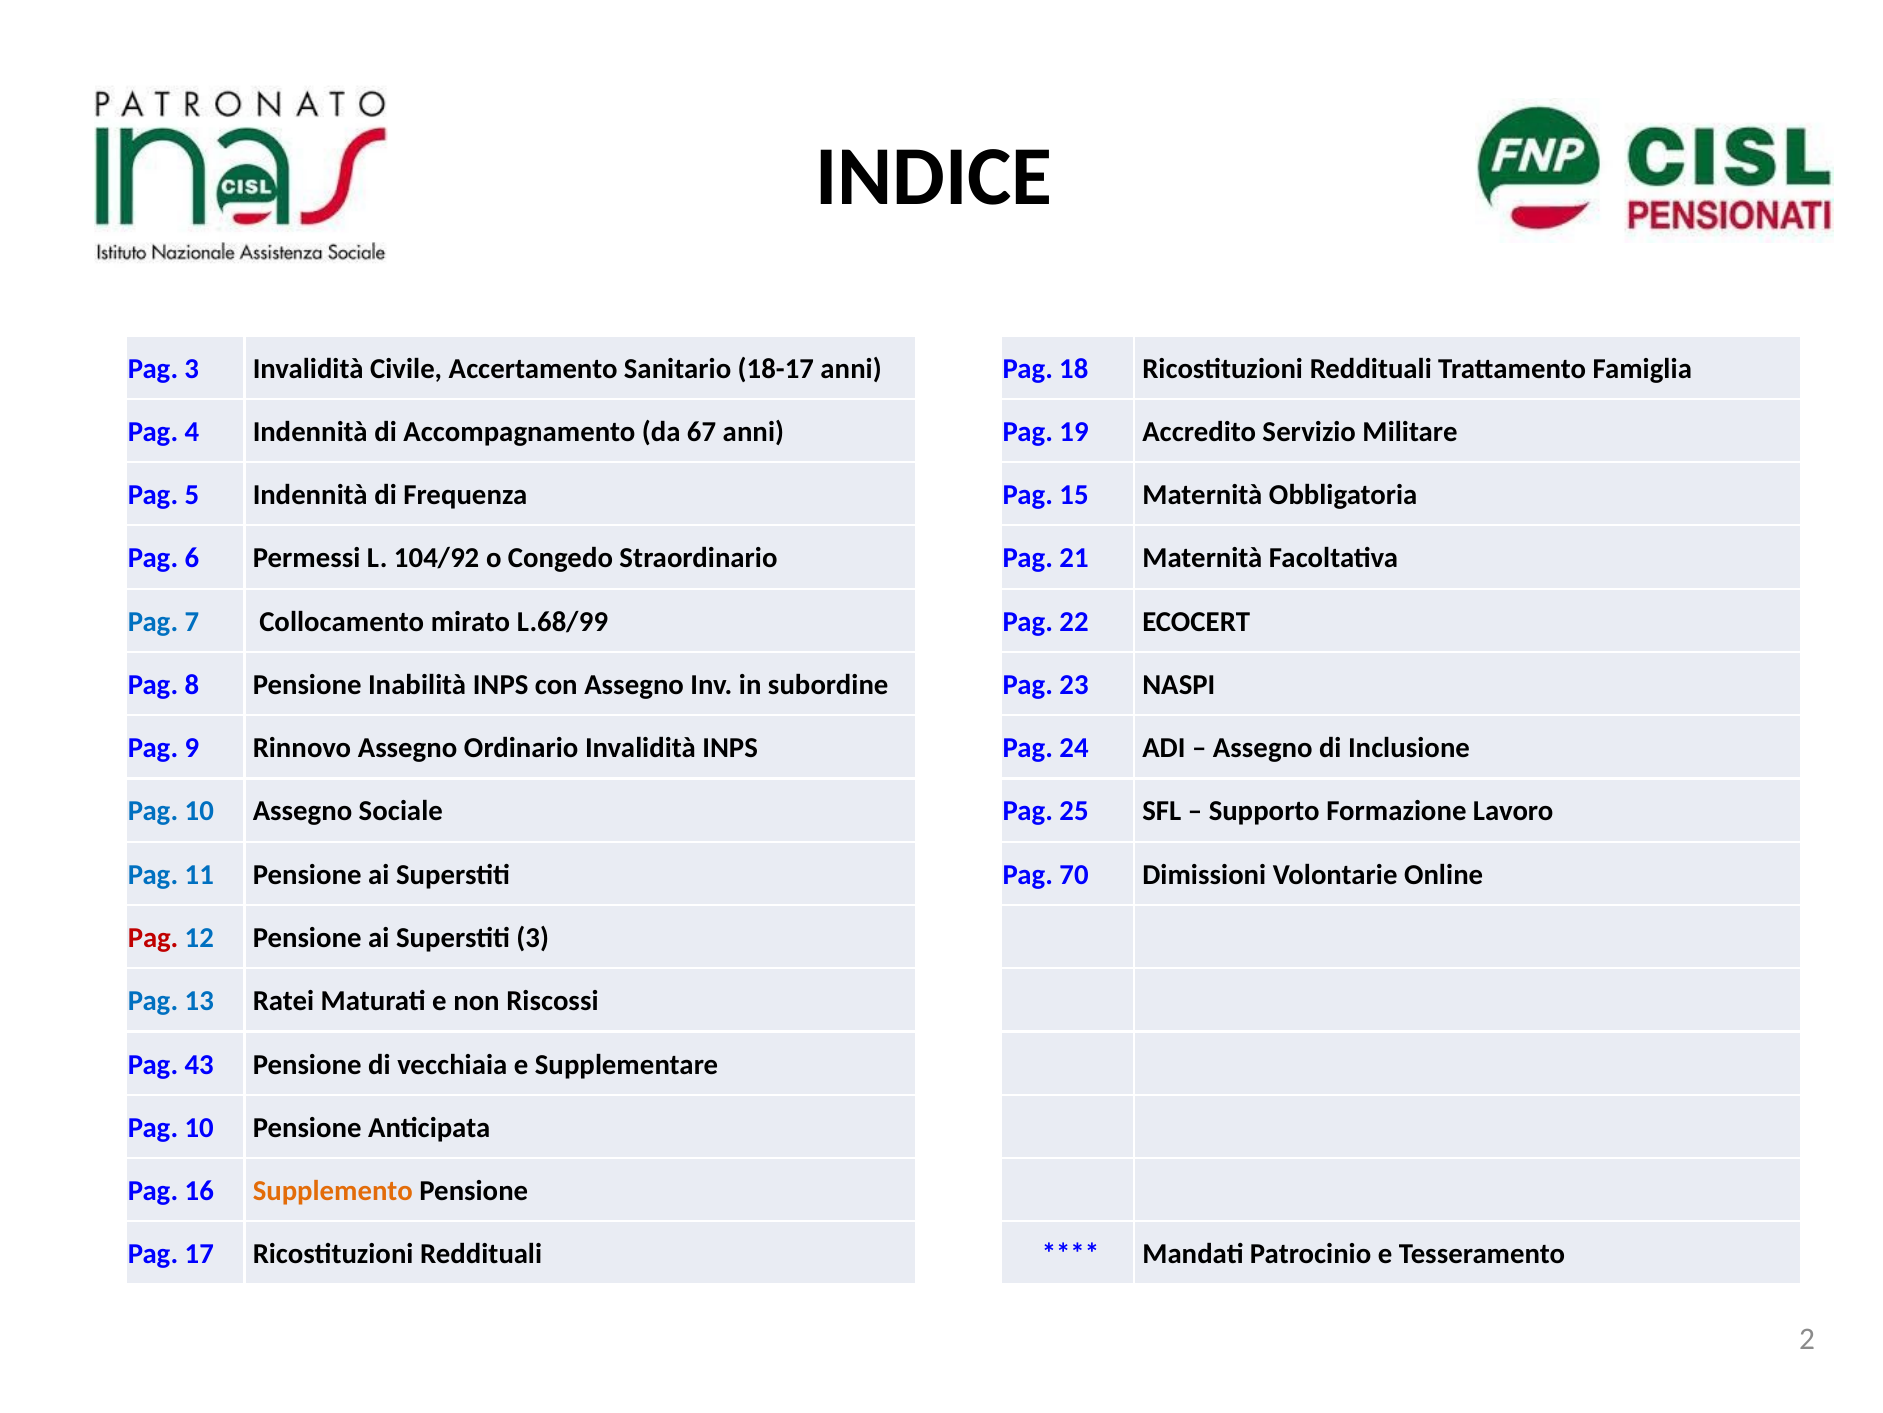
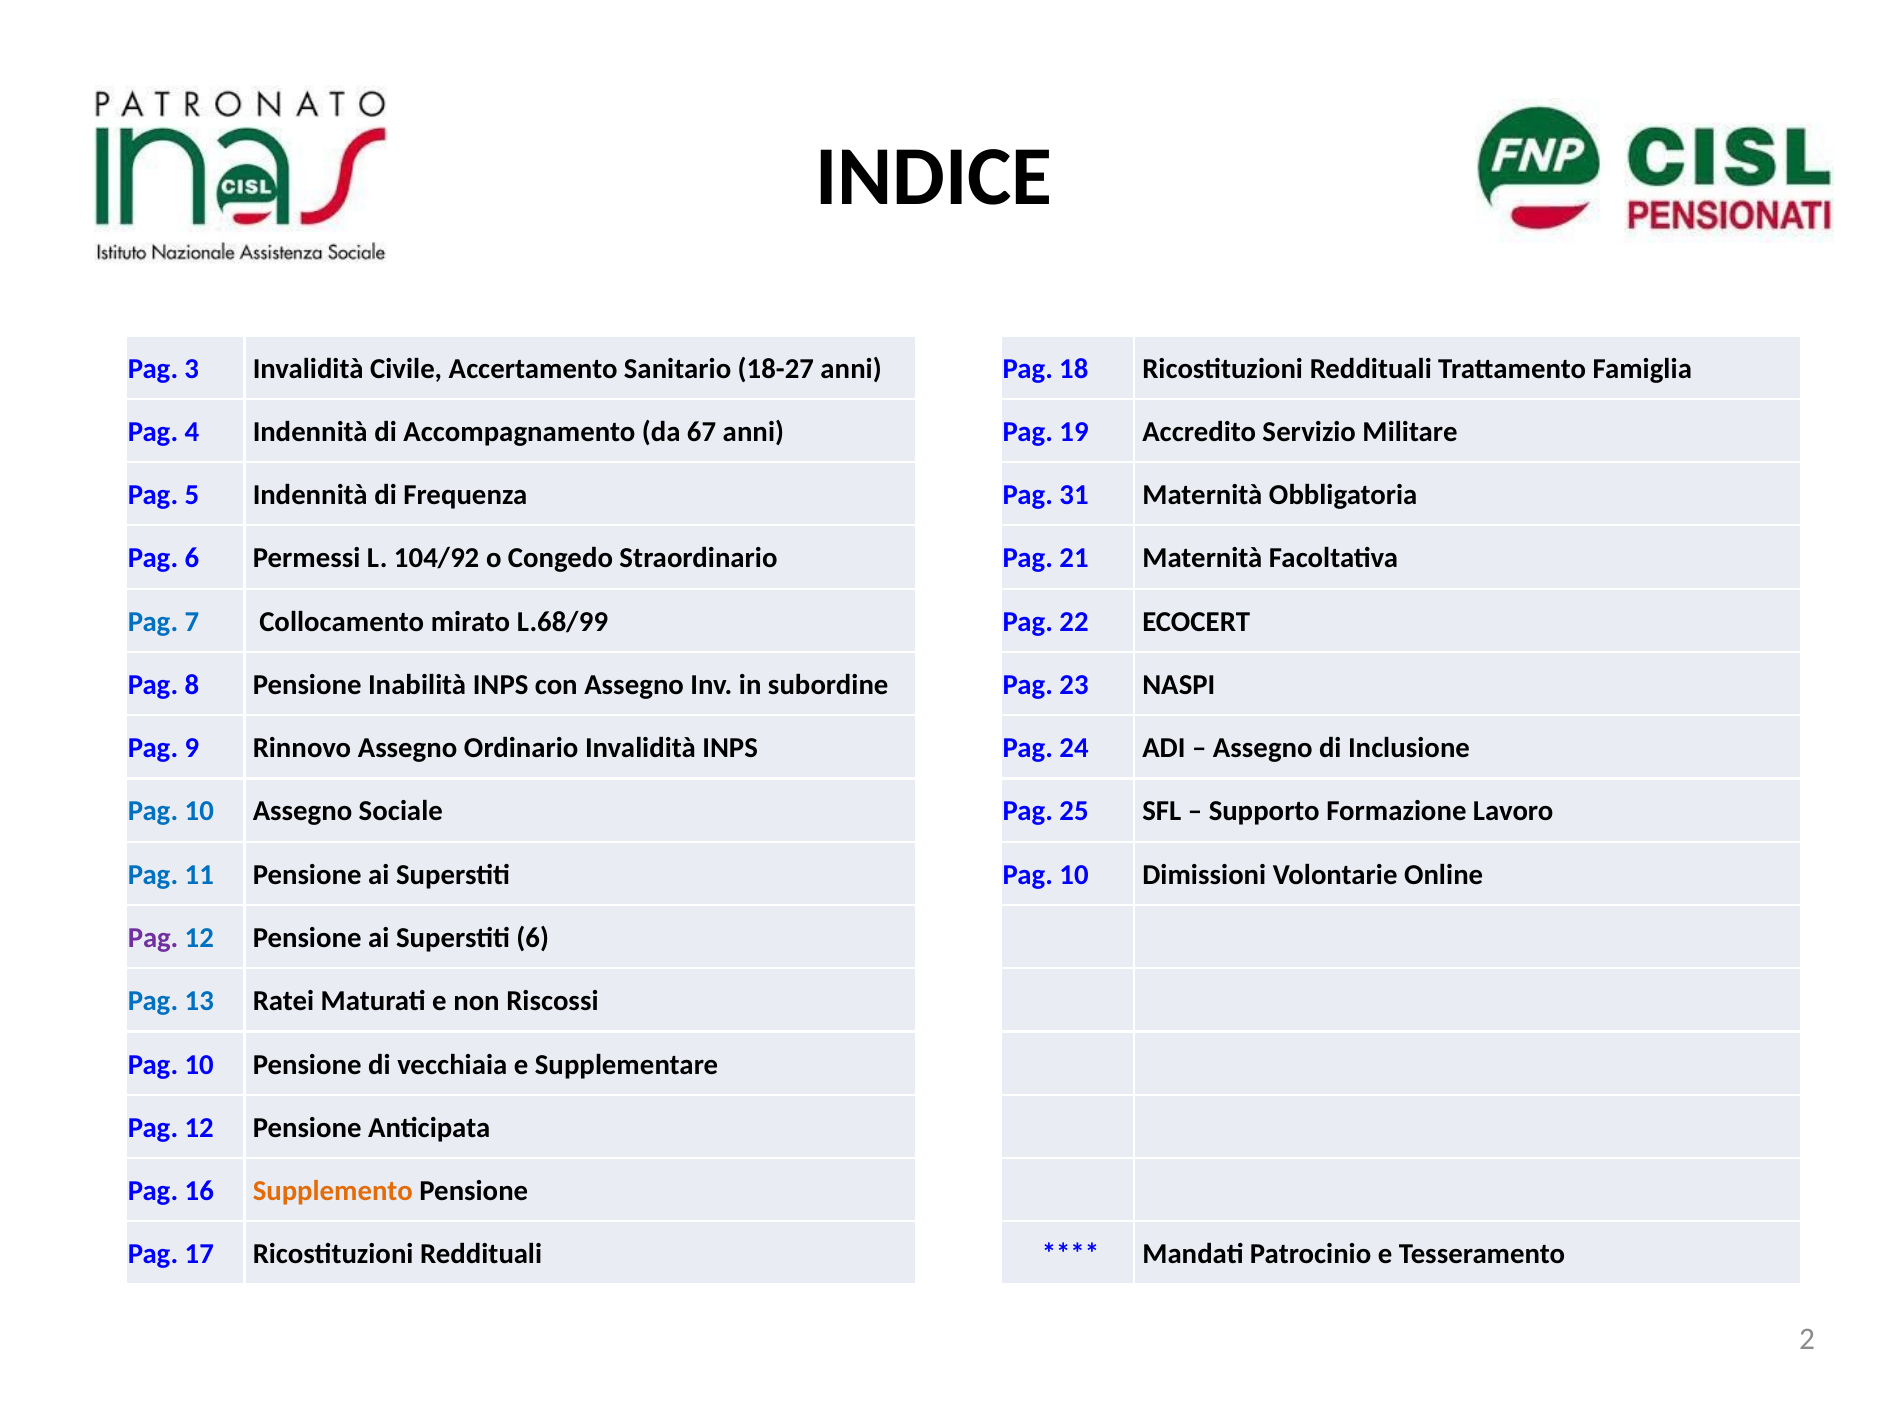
18-17: 18-17 -> 18-27 (776, 368)
15: 15 -> 31 (1074, 495)
Superstiti Pag 70: 70 -> 10 (1074, 874)
Pag colour: red -> purple (153, 937)
Superstiti 3: 3 -> 6 (533, 937)
43: 43 -> 10 (199, 1064)
10: 10 -> 12 (199, 1127)
